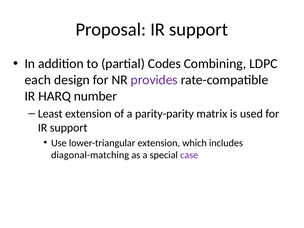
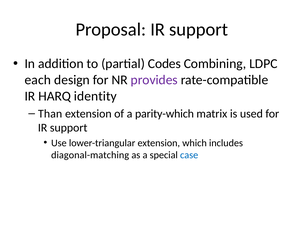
number: number -> identity (95, 96)
Least: Least -> Than (50, 114)
parity-parity: parity-parity -> parity-which (164, 114)
case colour: purple -> blue (189, 155)
